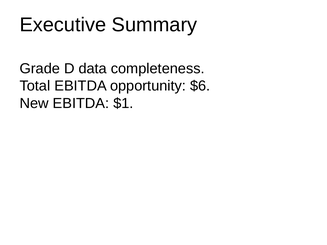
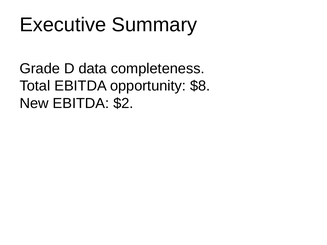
$6: $6 -> $8 (200, 86)
$1: $1 -> $2 (123, 103)
